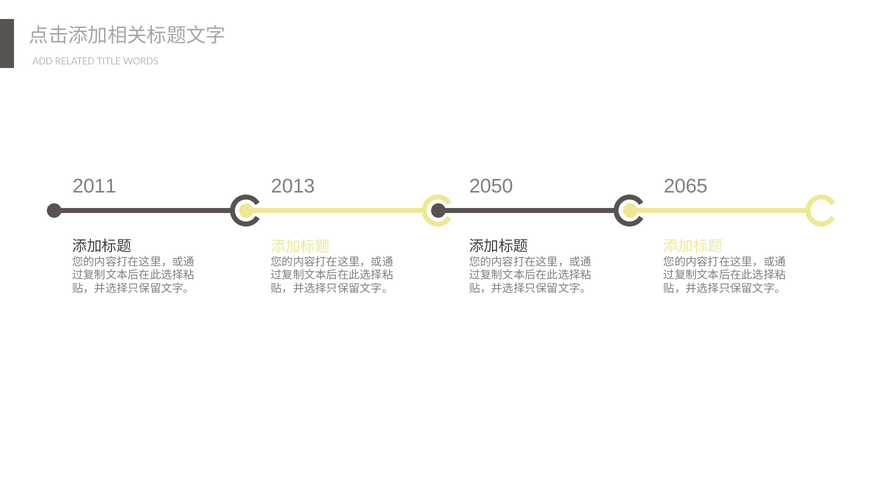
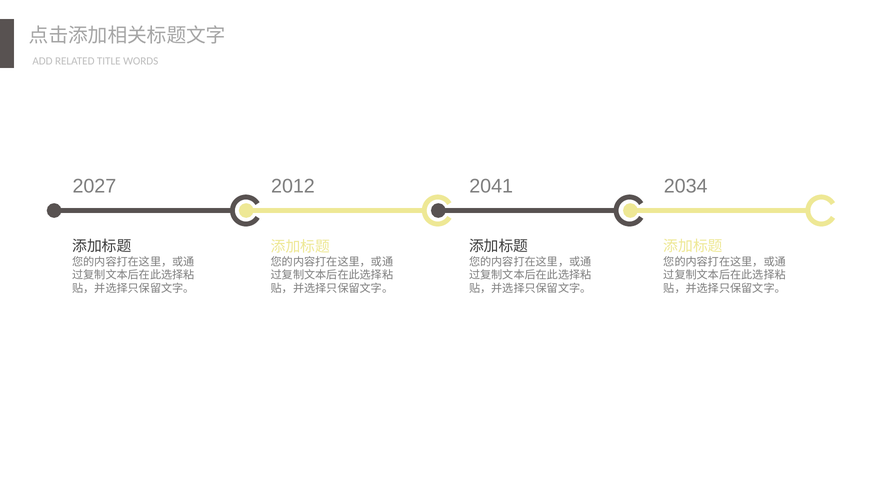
2011: 2011 -> 2027 (94, 186)
2050: 2050 -> 2041 (491, 186)
2065: 2065 -> 2034 (686, 186)
2013: 2013 -> 2012 (293, 186)
